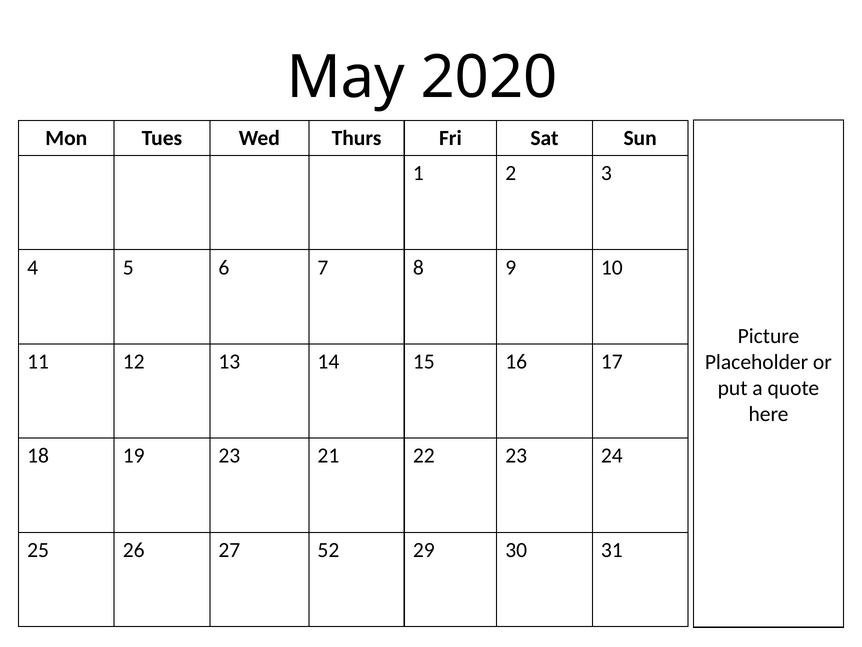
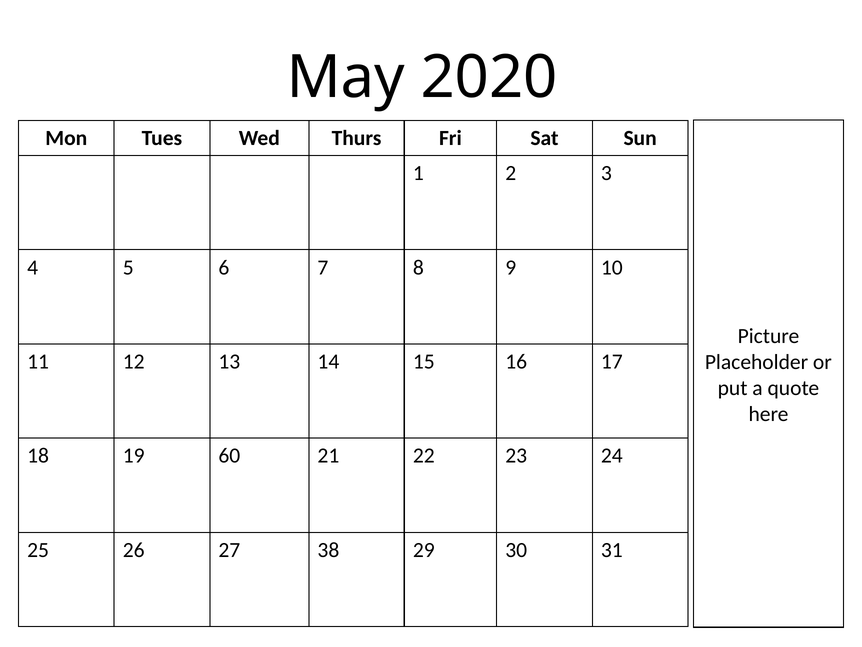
19 23: 23 -> 60 (229, 456)
52: 52 -> 38 (328, 550)
